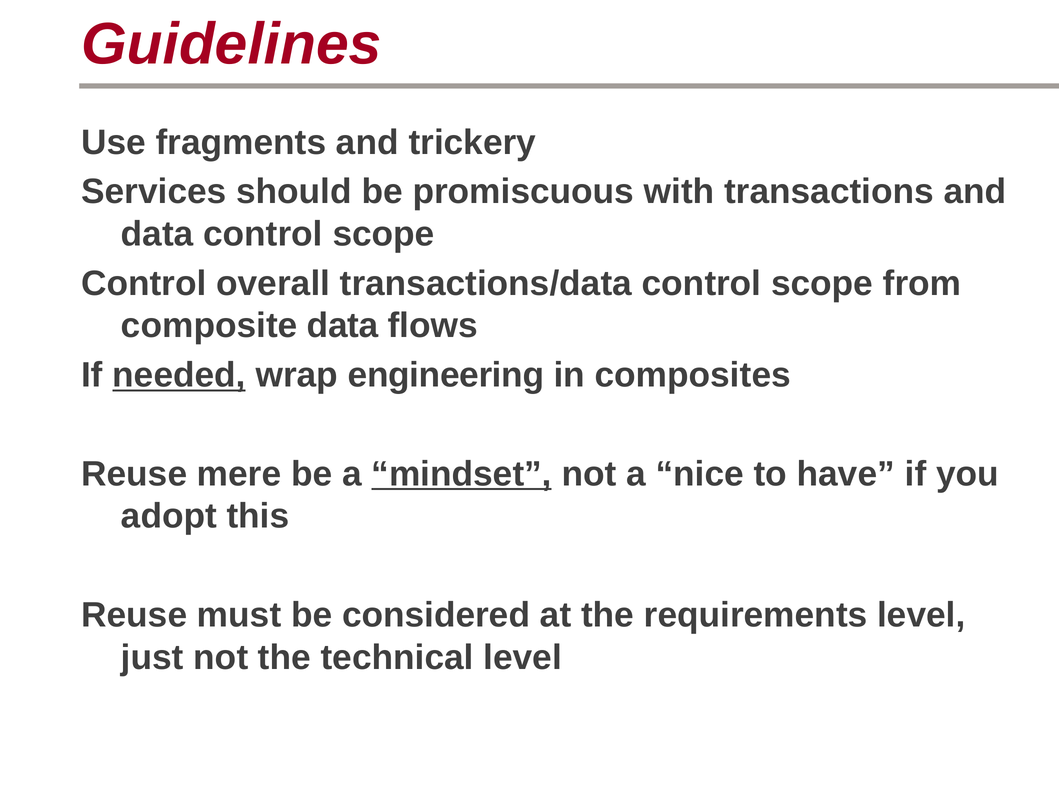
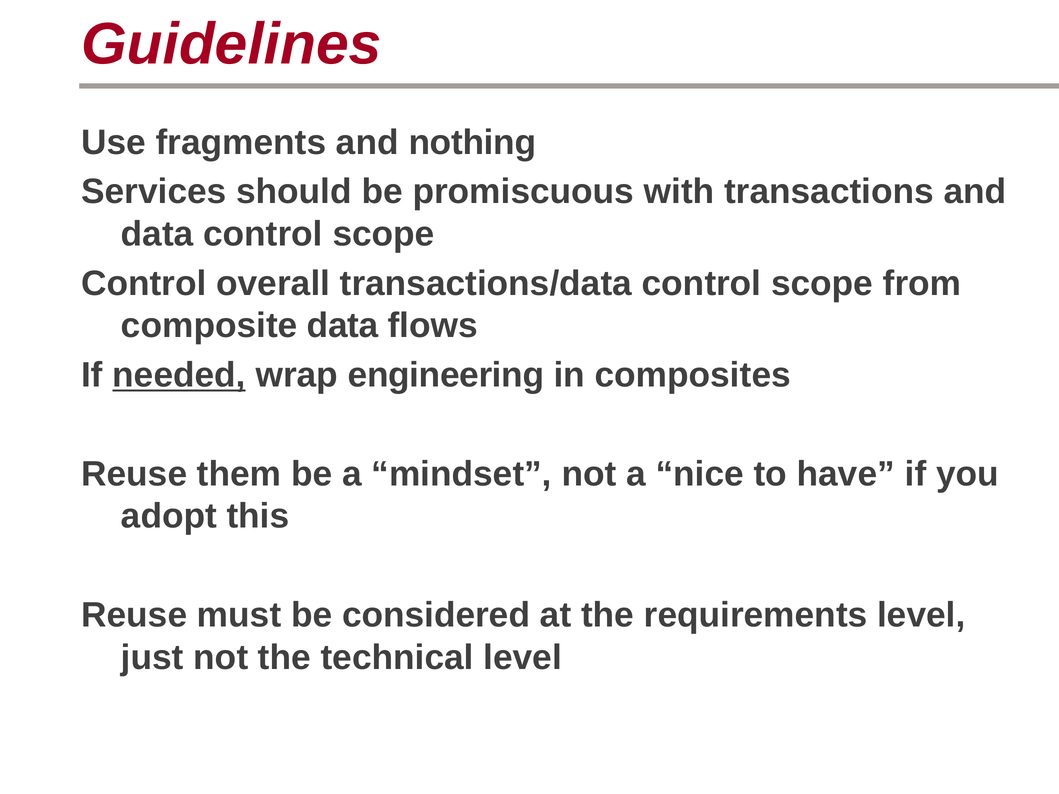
trickery: trickery -> nothing (472, 142)
mere: mere -> them (239, 474)
mindset underline: present -> none (462, 474)
